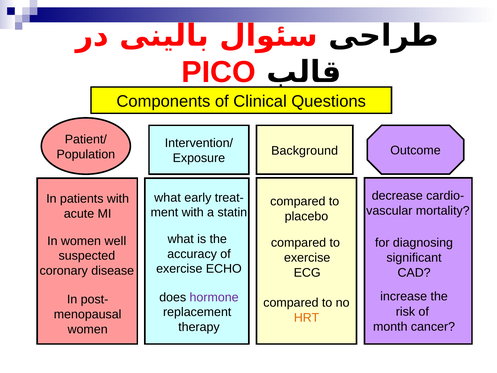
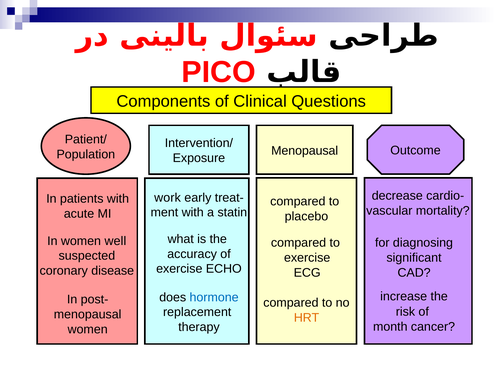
Background: Background -> Menopausal (305, 151)
what: what -> work (168, 197)
hormone colour: purple -> blue (214, 297)
